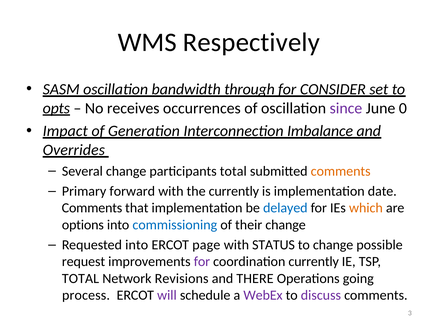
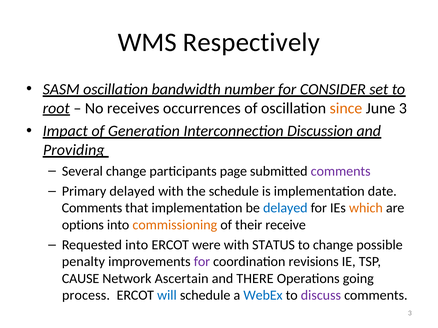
through: through -> number (249, 89)
opts: opts -> root (56, 108)
since colour: purple -> orange (346, 108)
June 0: 0 -> 3 (403, 108)
Imbalance: Imbalance -> Discussion (320, 131)
Overrides: Overrides -> Providing (74, 150)
participants total: total -> page (233, 171)
comments colour: orange -> purple (341, 171)
Primary forward: forward -> delayed (132, 192)
the currently: currently -> schedule (234, 192)
commissioning colour: blue -> orange (175, 225)
their change: change -> receive (286, 225)
page: page -> were (206, 245)
request: request -> penalty (83, 262)
coordination currently: currently -> revisions (314, 262)
TOTAL: TOTAL -> CAUSE (81, 279)
Revisions: Revisions -> Ascertain (182, 279)
will colour: purple -> blue (167, 296)
WebEx colour: purple -> blue (263, 296)
